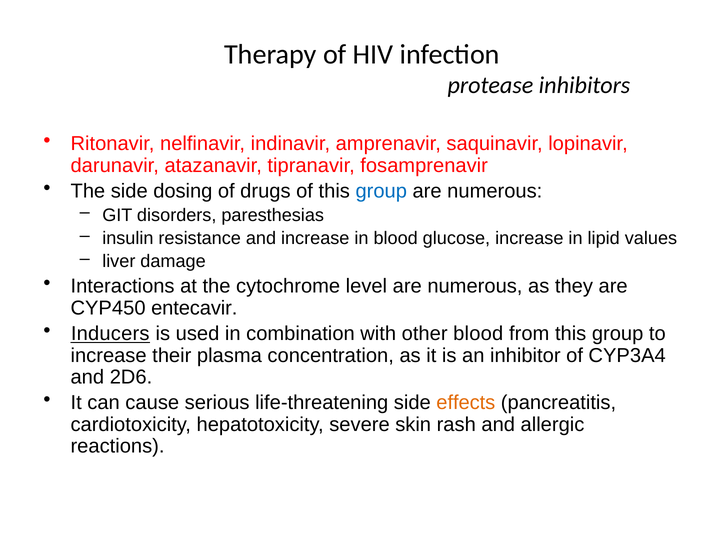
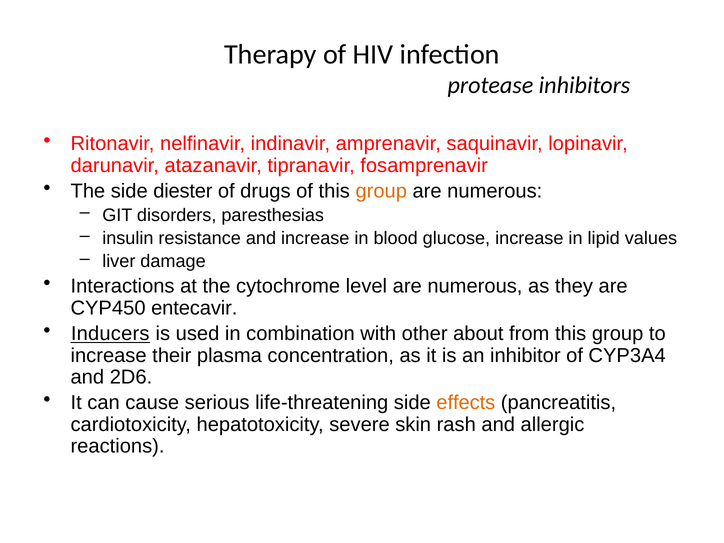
dosing: dosing -> diester (183, 191)
group colour: blue -> orange (381, 191)
other blood: blood -> about (478, 334)
